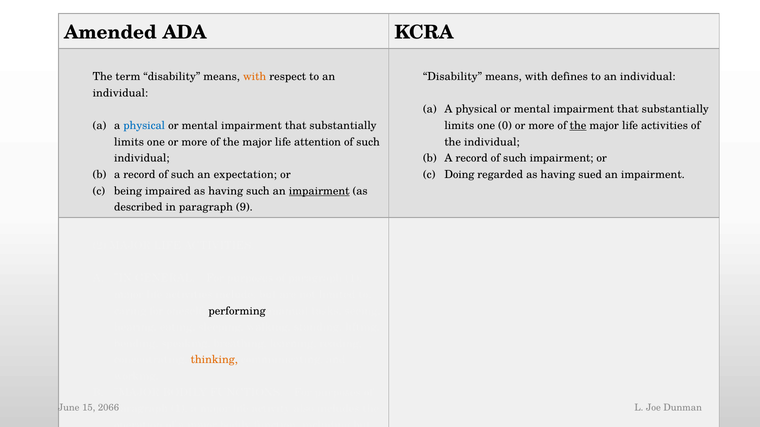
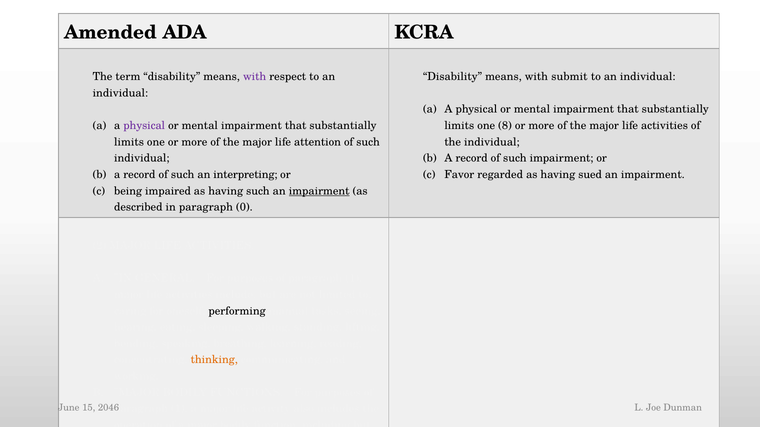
with colour: orange -> purple (255, 77)
defines: defines -> submit (569, 77)
physical colour: blue -> purple (144, 126)
0: 0 -> 8 (505, 126)
the underline: present -> none (578, 126)
expectation: expectation -> interpreting (245, 175)
Doing: Doing -> Favor (459, 175)
9: 9 -> 0 (244, 207)
2066: 2066 -> 2046 (108, 408)
